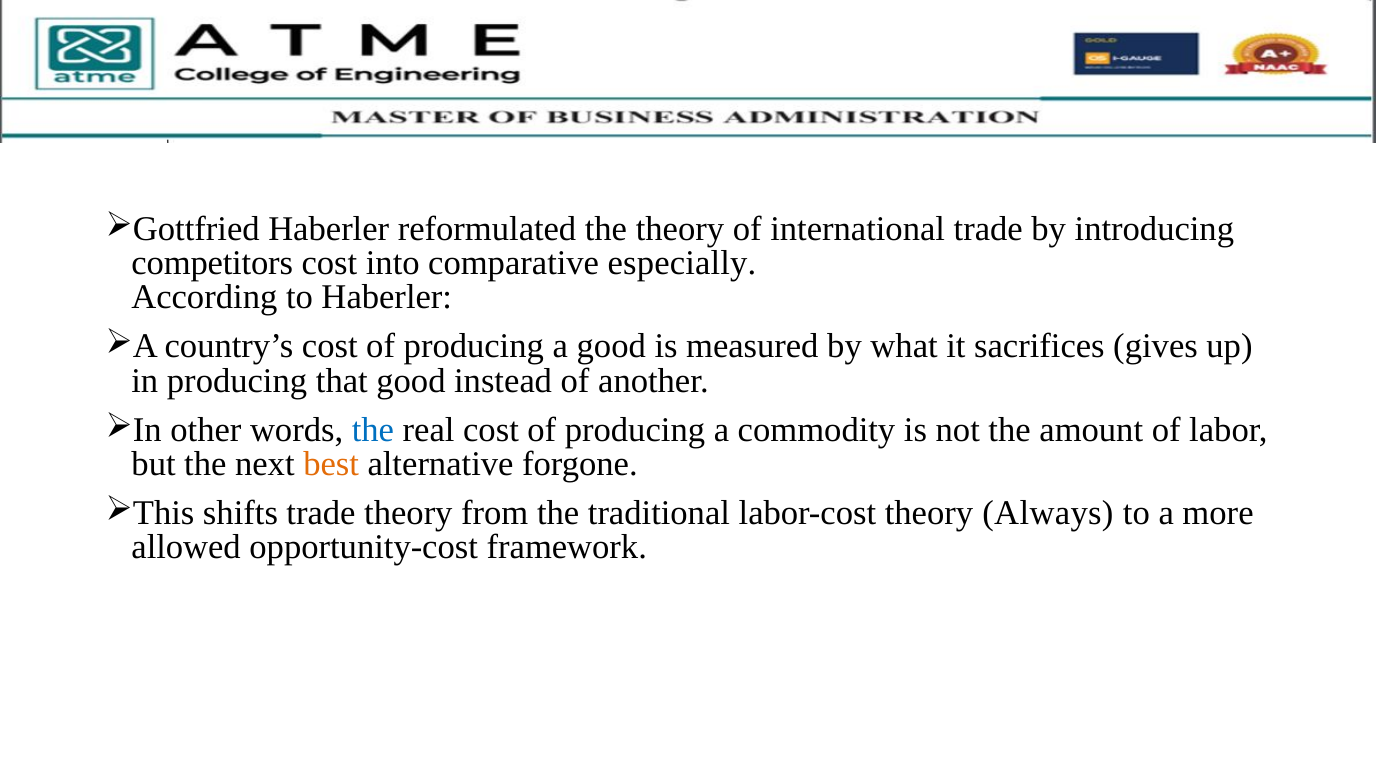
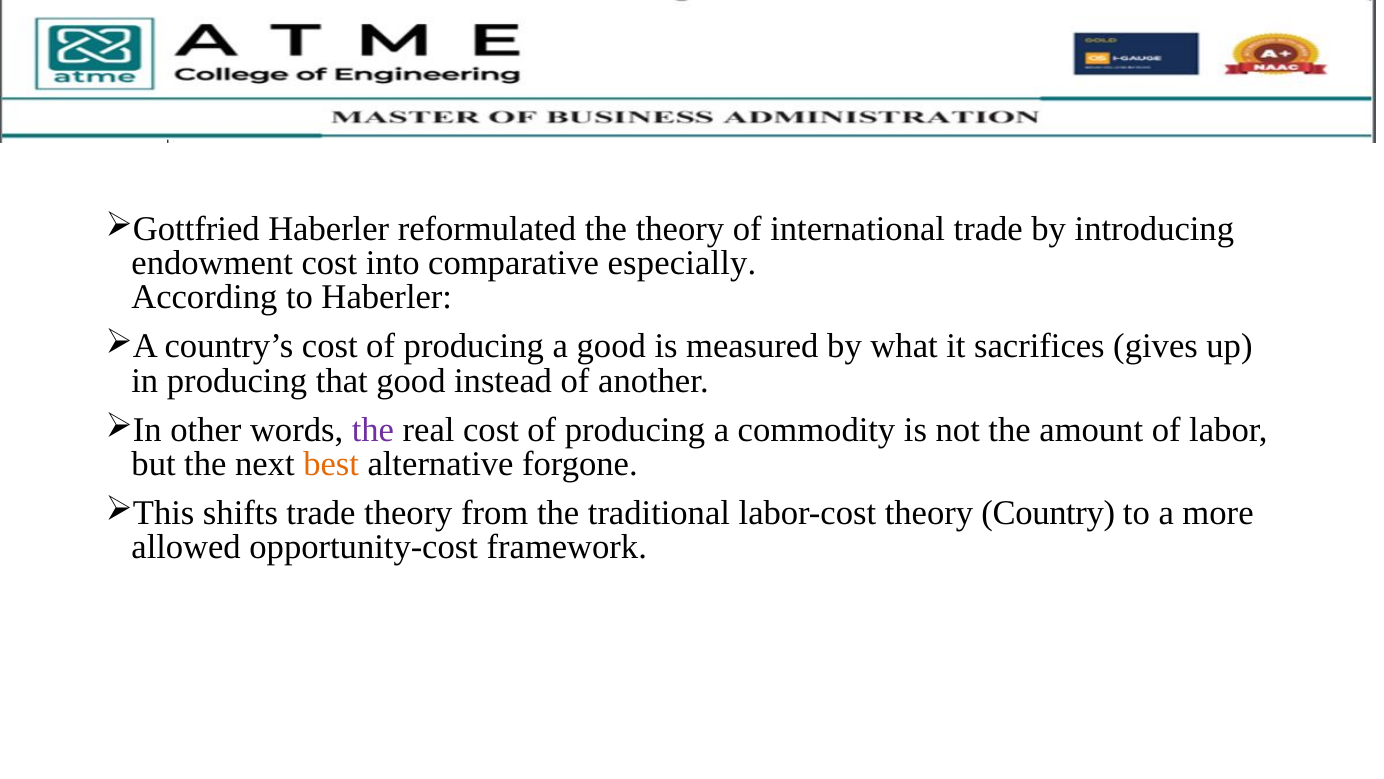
competitors: competitors -> endowment (212, 263)
the colour: blue -> purple (373, 429)
Always: Always -> Country (1048, 513)
